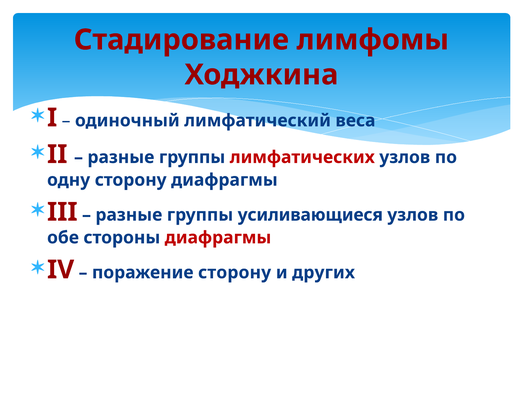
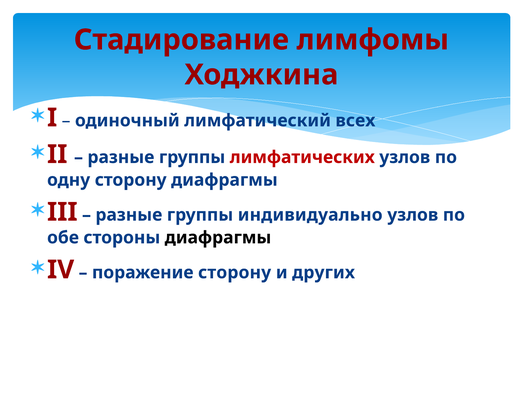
веса: веса -> всех (355, 120)
усиливающиеся: усиливающиеся -> индивидуально (310, 214)
диафрагмы colour: red -> black (218, 237)
